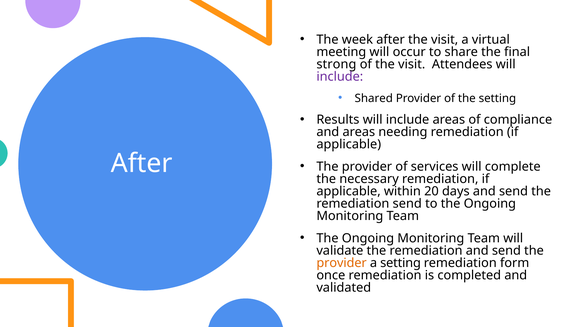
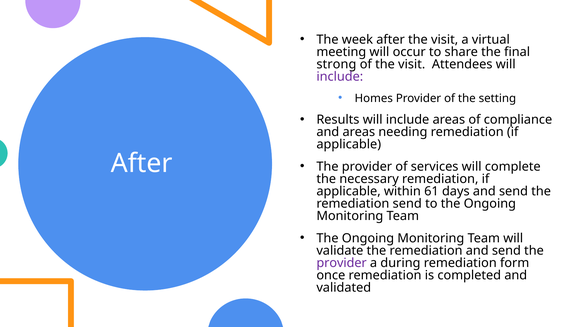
Shared: Shared -> Homes (374, 98)
20: 20 -> 61 (431, 192)
provider colour: orange -> purple (342, 263)
a setting: setting -> during (400, 263)
